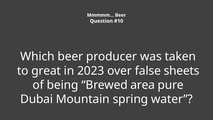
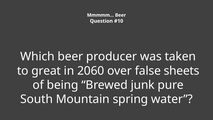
2023: 2023 -> 2060 (91, 71)
area: area -> junk (143, 85)
Dubai: Dubai -> South (37, 99)
